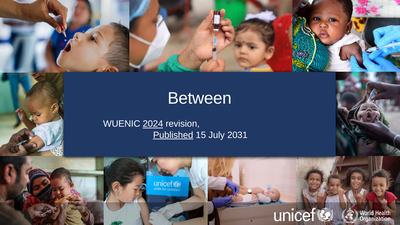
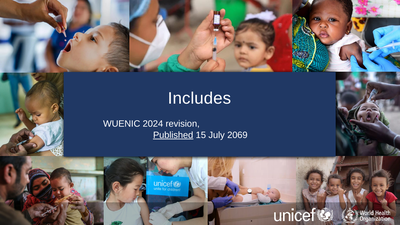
Between: Between -> Includes (199, 98)
2024 underline: present -> none (153, 124)
2031: 2031 -> 2069 (237, 135)
